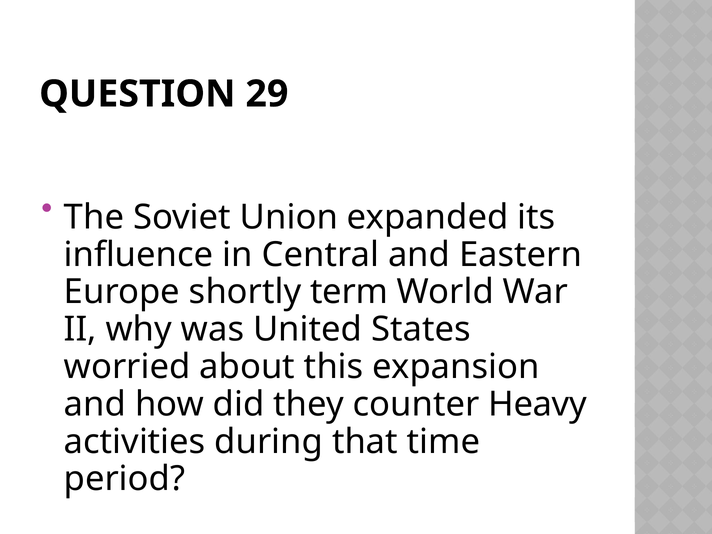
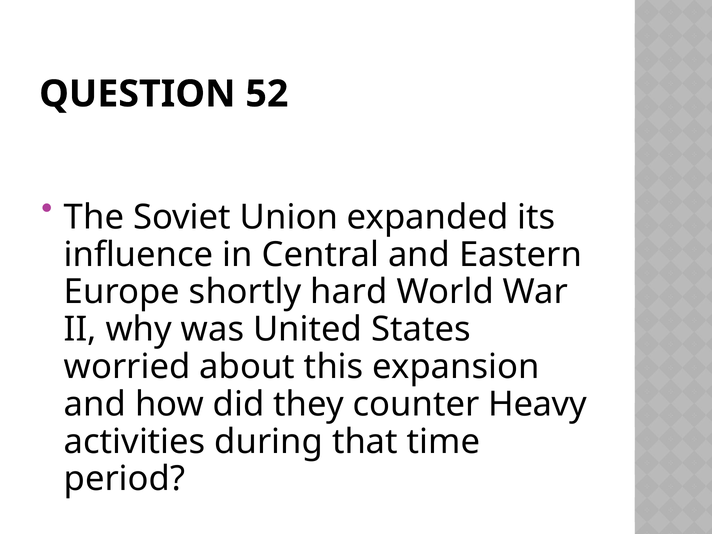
29: 29 -> 52 (267, 94)
term: term -> hard (349, 292)
